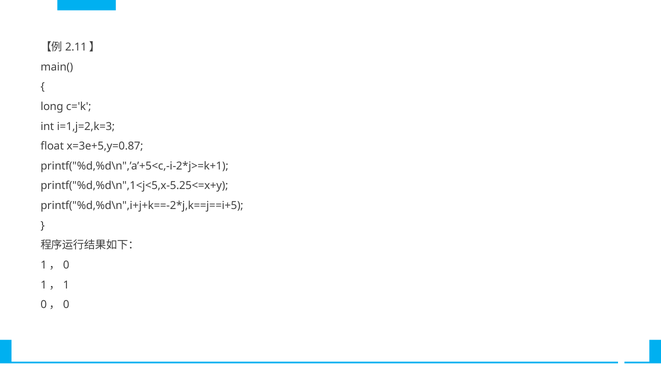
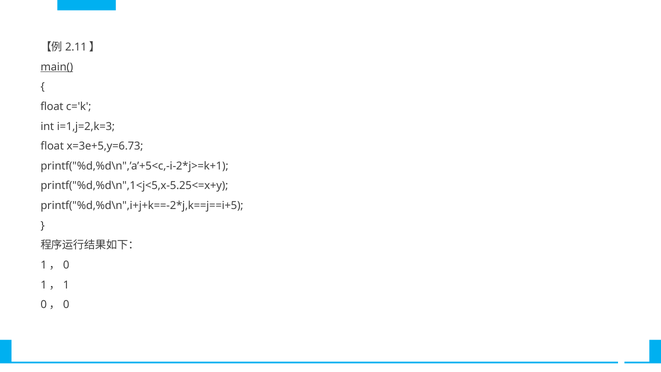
main( underline: none -> present (57, 67)
long: long -> float (52, 107)
x=3e+5,y=0.87: x=3e+5,y=0.87 -> x=3e+5,y=6.73 (105, 146)
